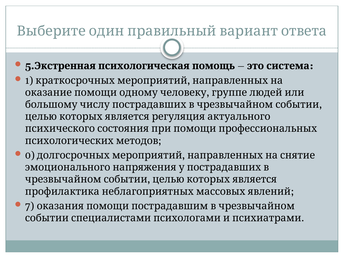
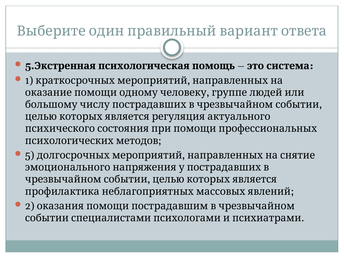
0: 0 -> 5 (30, 155)
7: 7 -> 2 (30, 206)
